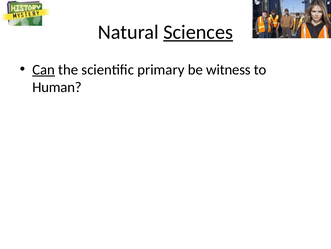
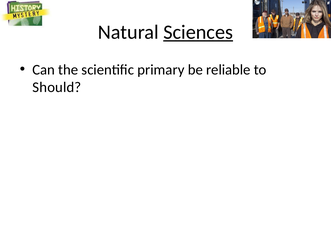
Can underline: present -> none (44, 69)
witness: witness -> reliable (228, 69)
Human: Human -> Should (57, 87)
